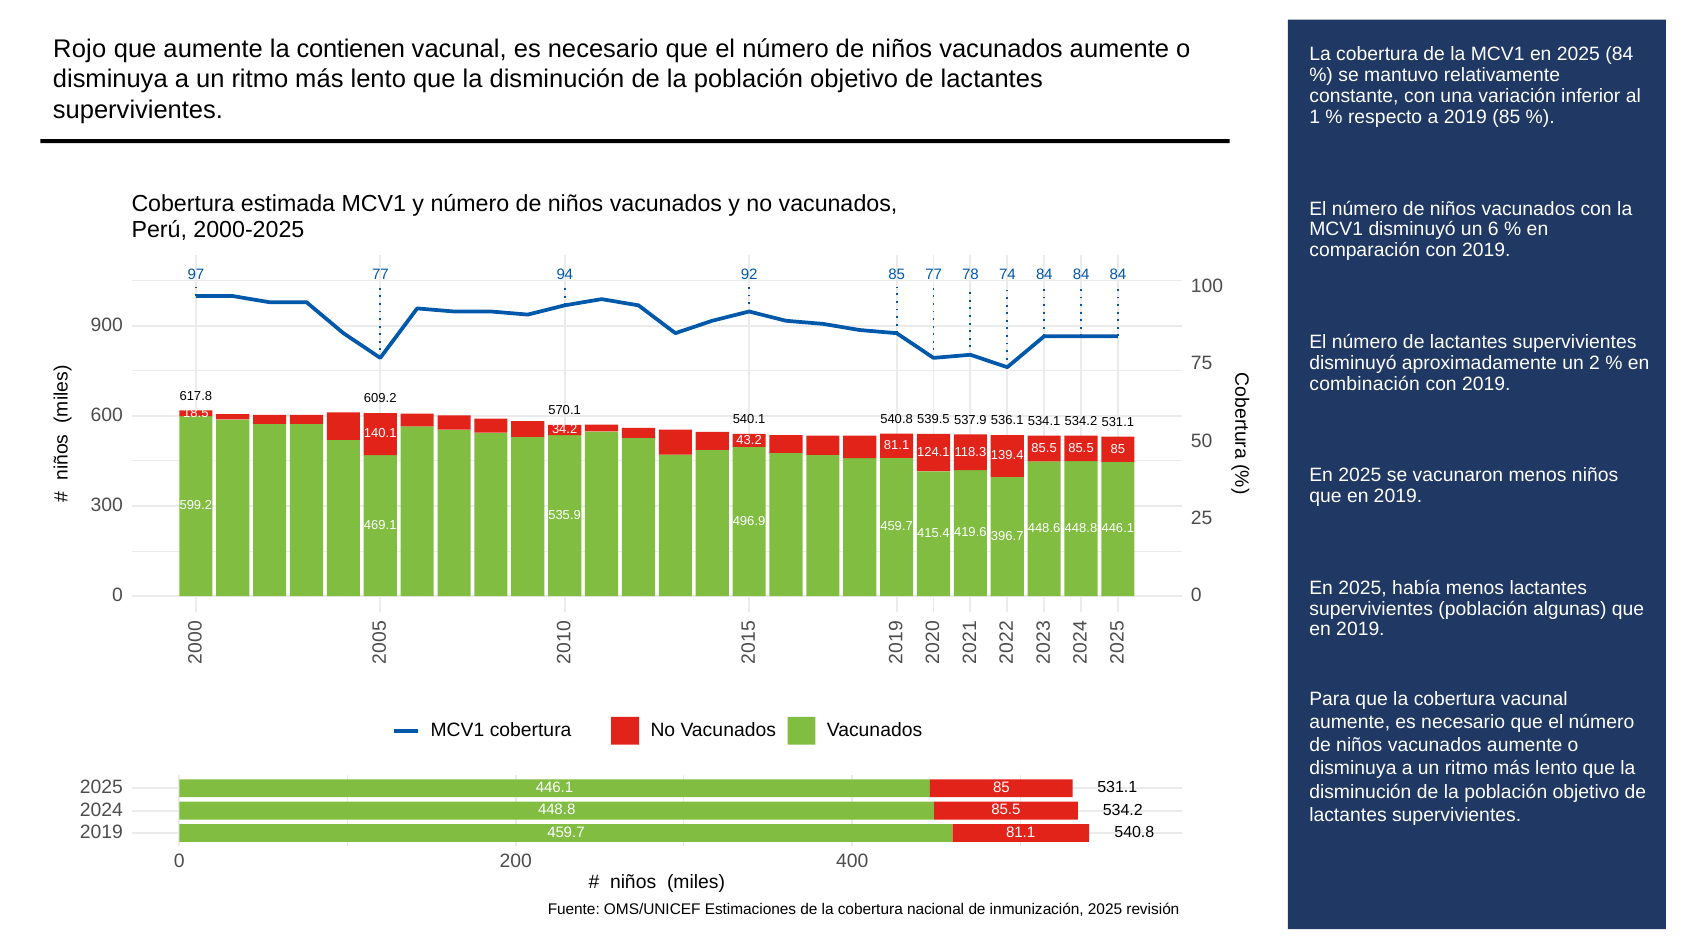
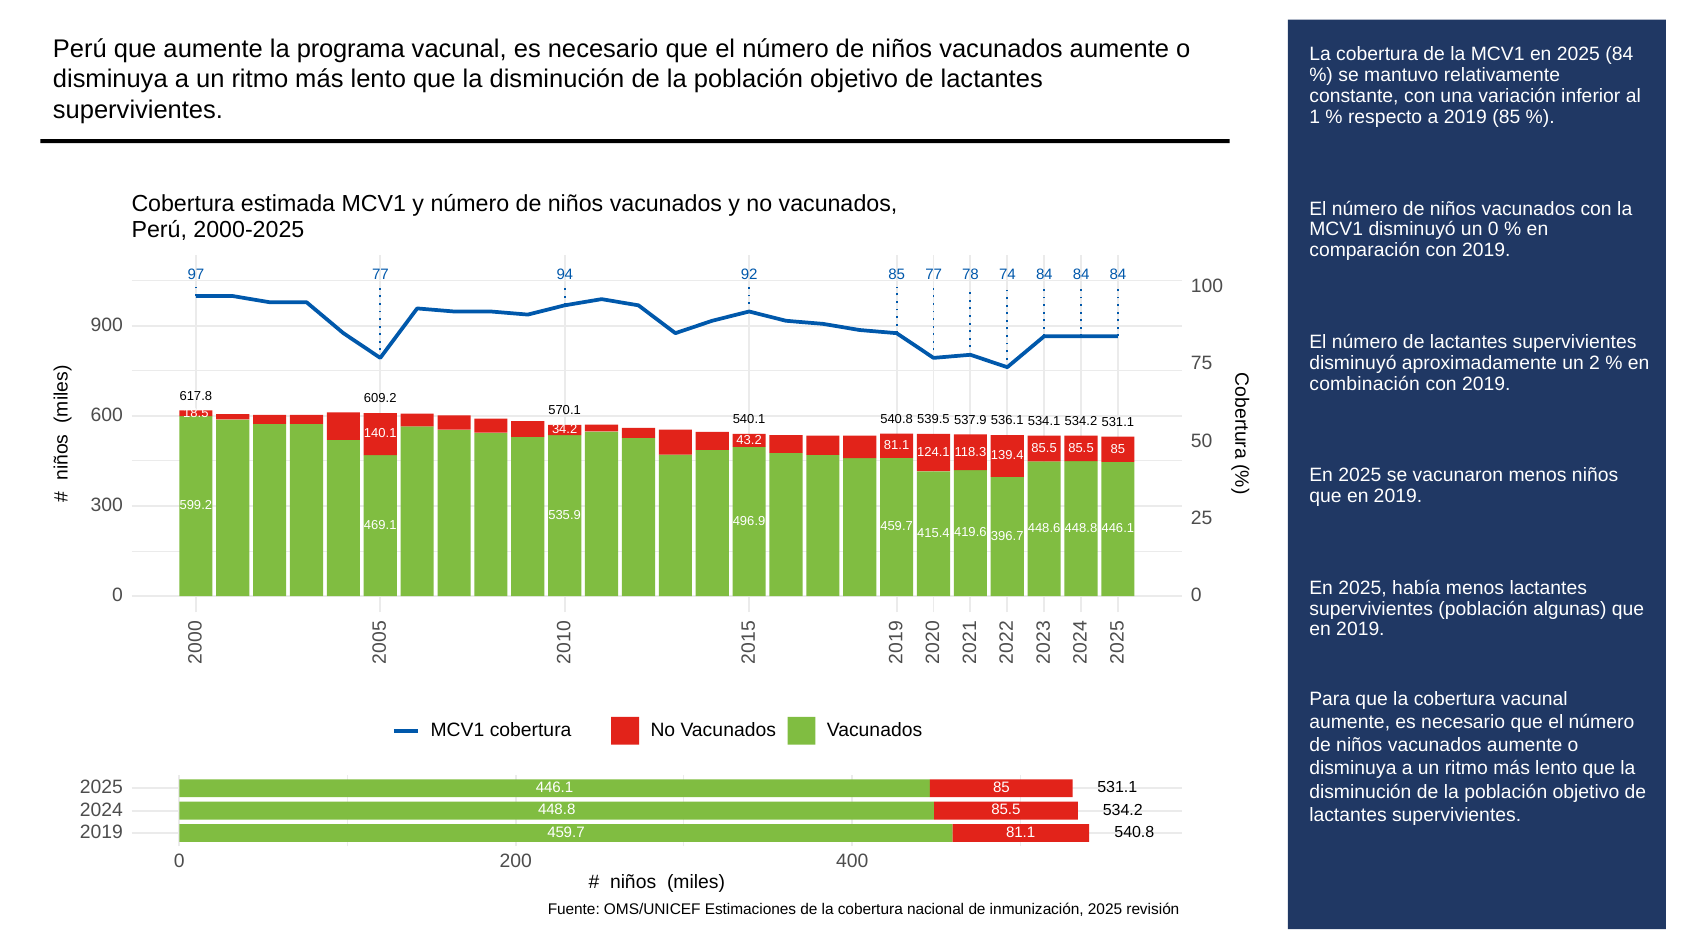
Rojo: Rojo -> Perú (80, 49)
contienen: contienen -> programa (351, 49)
un 6: 6 -> 0 (1493, 230)
